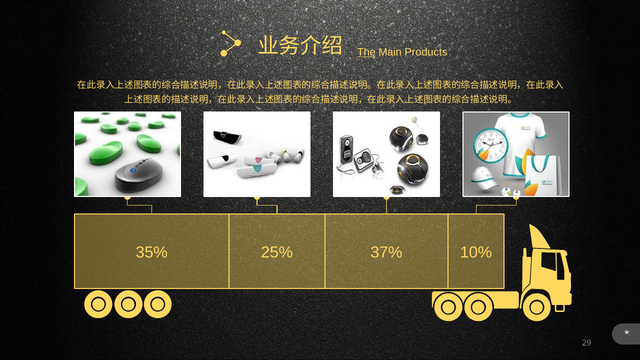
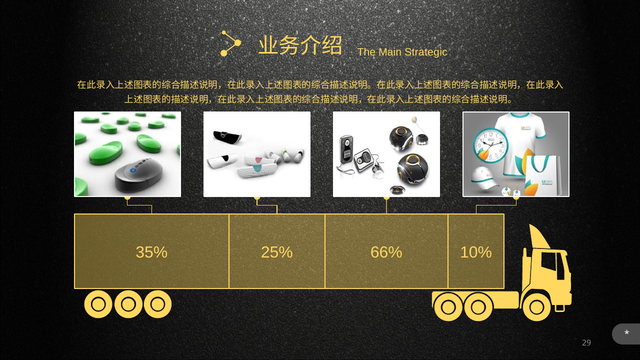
The underline: present -> none (366, 52)
Products: Products -> Strategic (426, 52)
37%: 37% -> 66% (386, 252)
